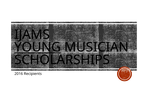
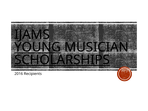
SCHOLARSHIPS underline: none -> present (62, 60)
